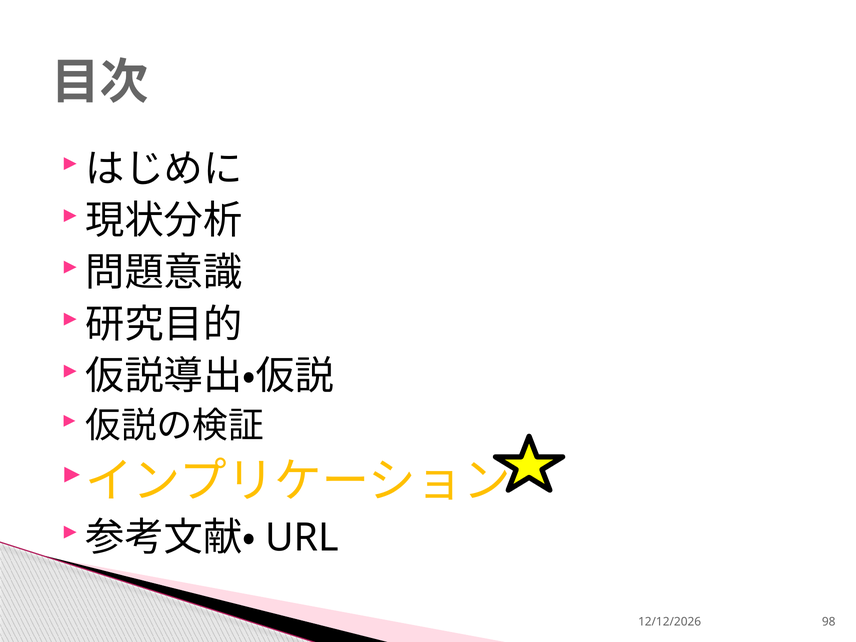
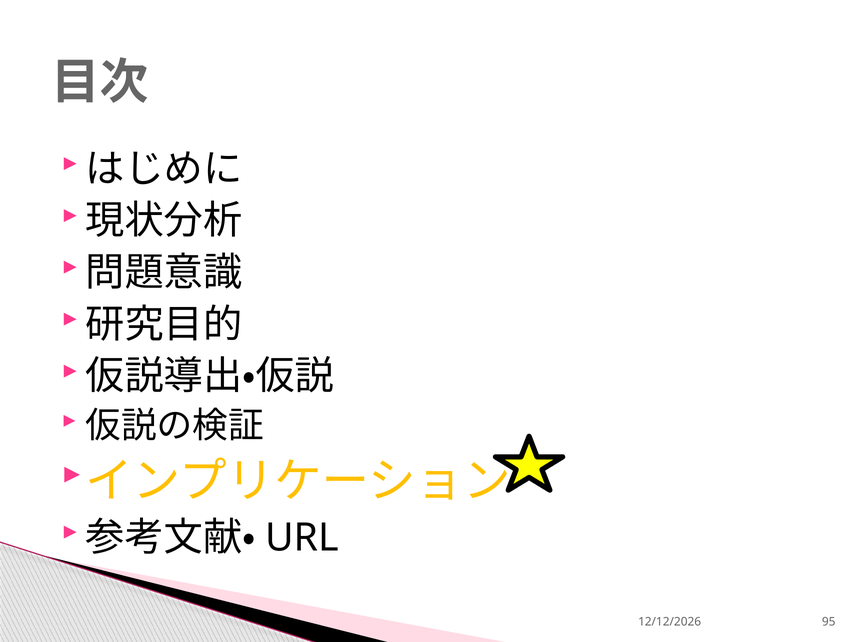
98: 98 -> 95 (829, 622)
